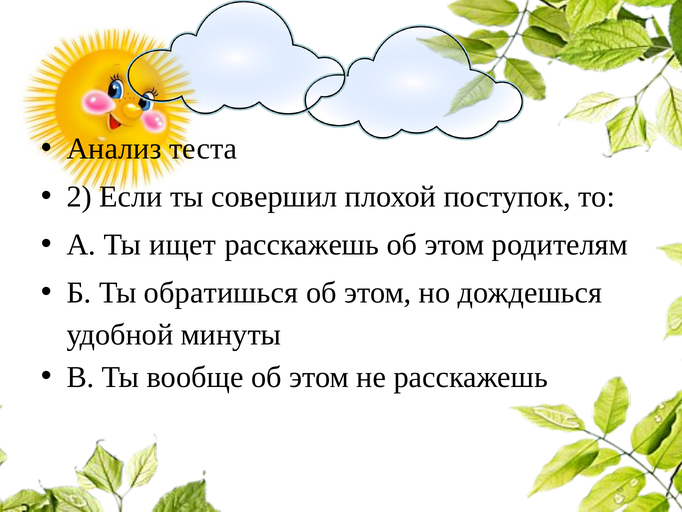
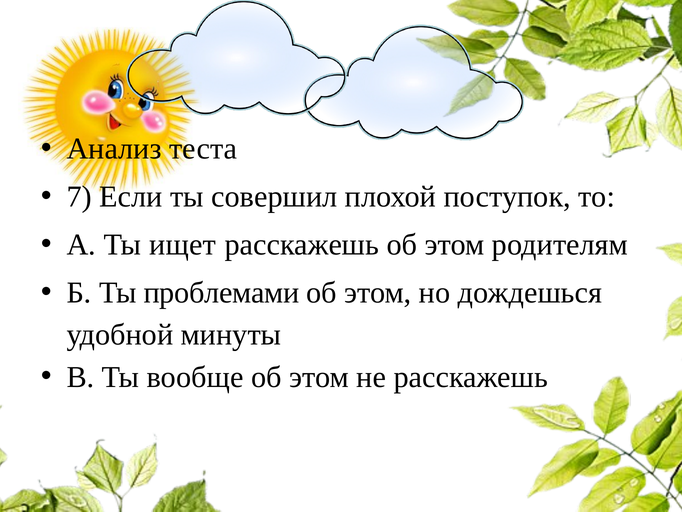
2: 2 -> 7 (79, 196)
обратишься: обратишься -> проблемами (221, 292)
